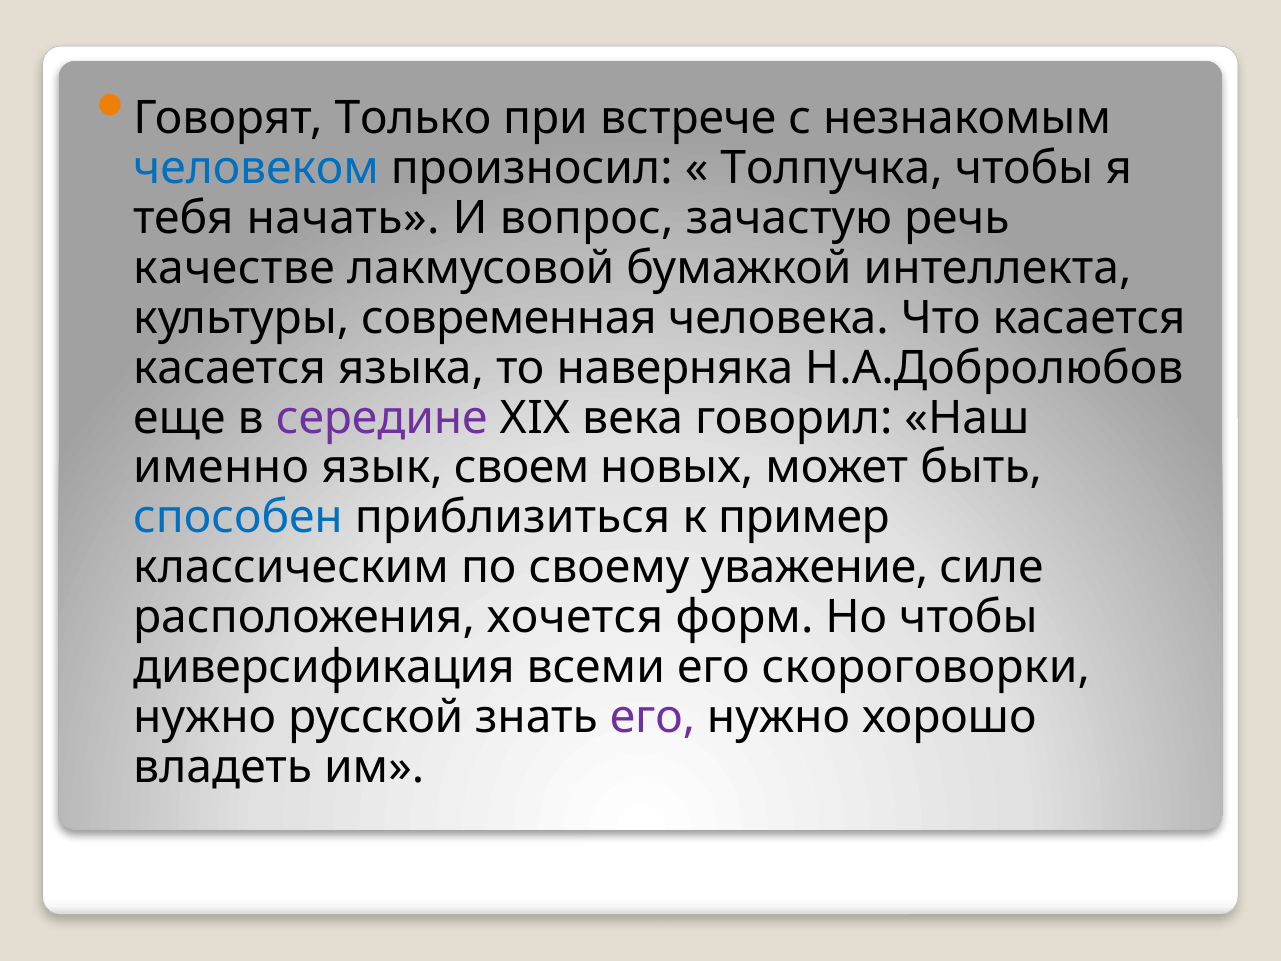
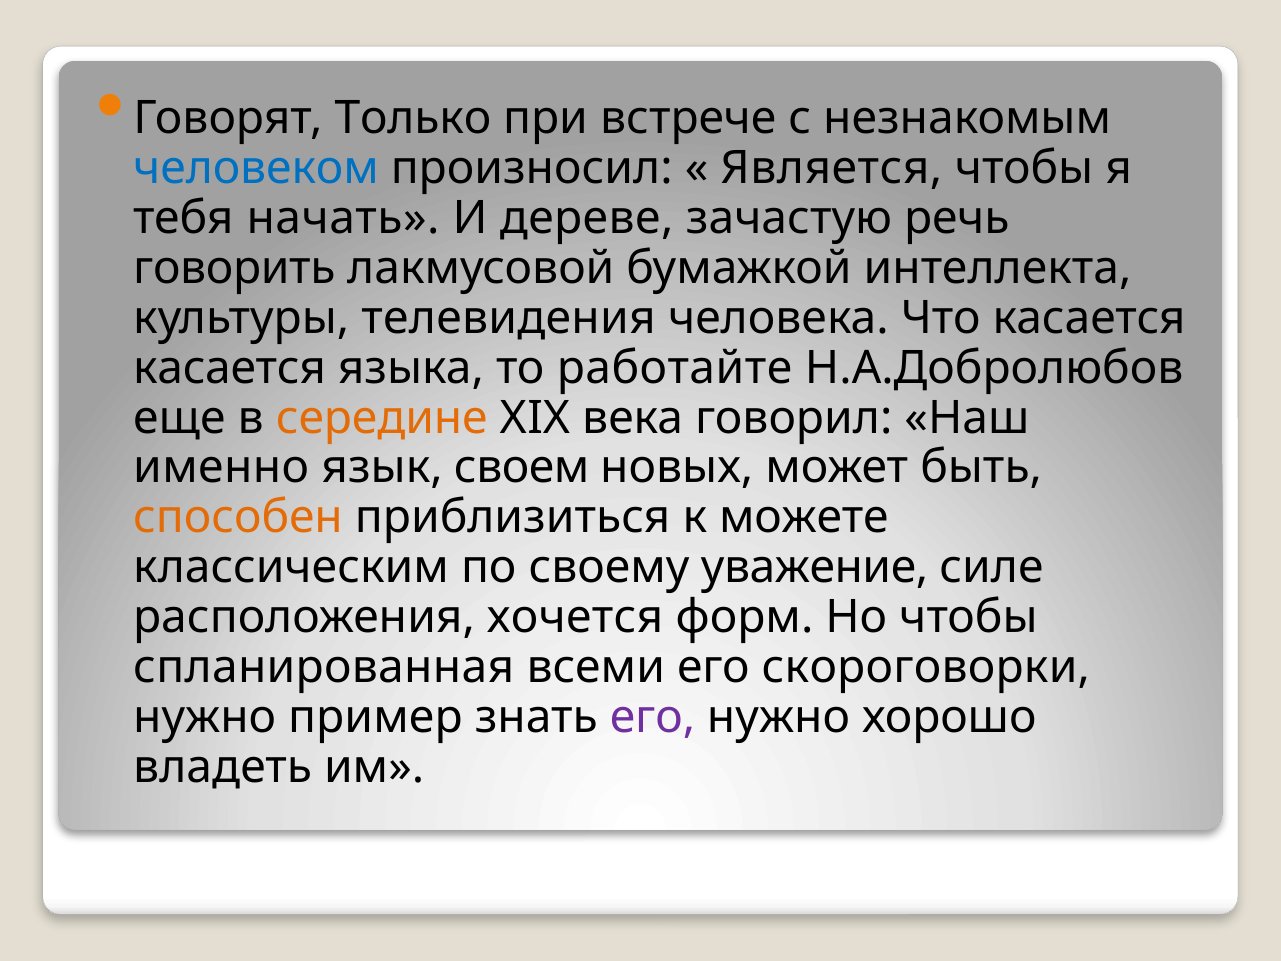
Толпучка: Толпучка -> Является (831, 168)
вопрос: вопрос -> дереве (587, 218)
качестве: качестве -> говорить (234, 268)
современная: современная -> телевидения (509, 318)
наверняка: наверняка -> работайте (675, 368)
середине colour: purple -> orange (382, 418)
способен colour: blue -> orange (238, 518)
пример: пример -> можете (804, 518)
диверсификация: диверсификация -> спланированная (324, 667)
русской: русской -> пример (375, 717)
